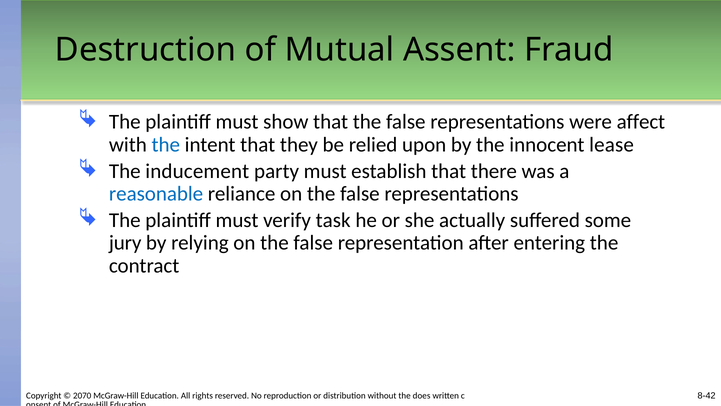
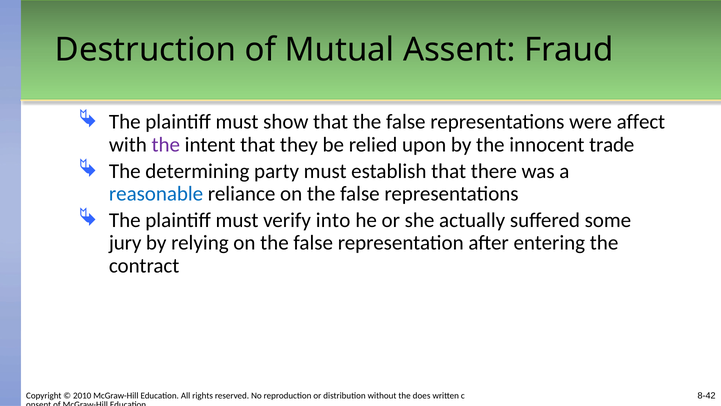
the colour: blue -> purple (166, 145)
lease: lease -> trade (612, 145)
inducement: inducement -> determining (197, 171)
task: task -> into (333, 220)
2070: 2070 -> 2010 (82, 395)
